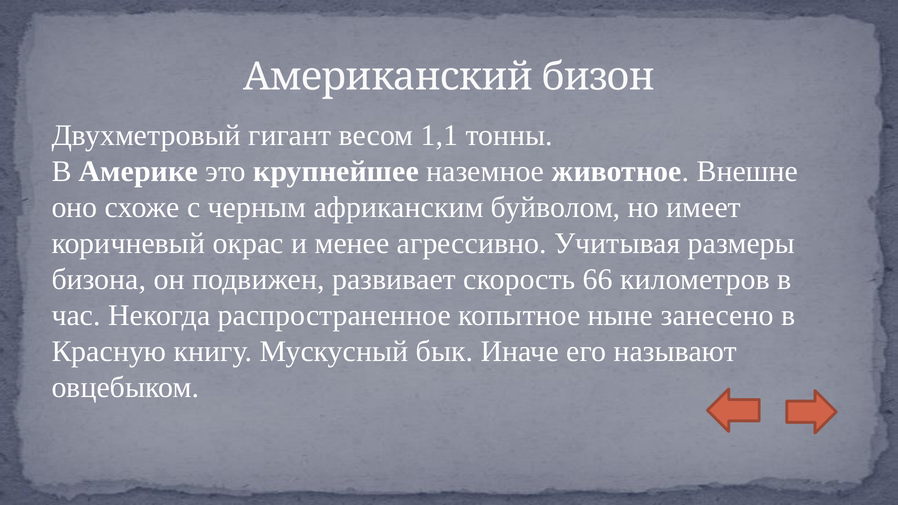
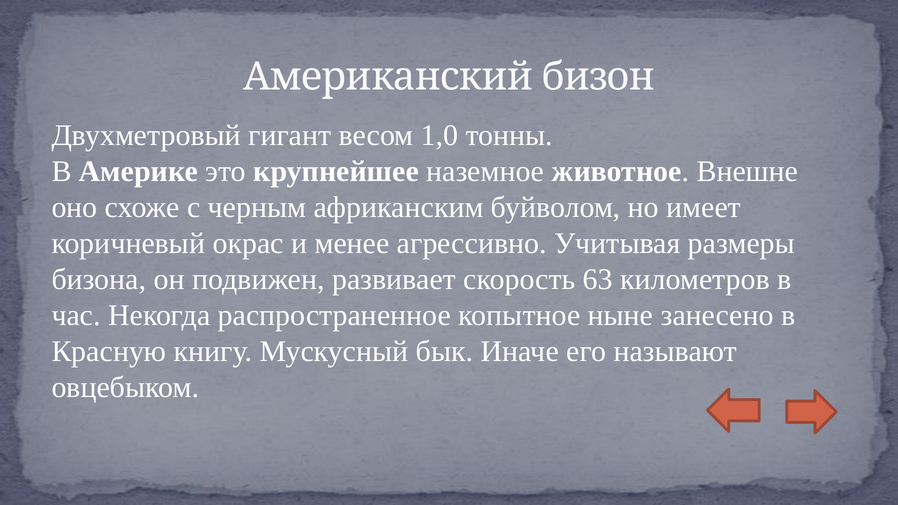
1,1: 1,1 -> 1,0 (439, 136)
66: 66 -> 63 (598, 279)
